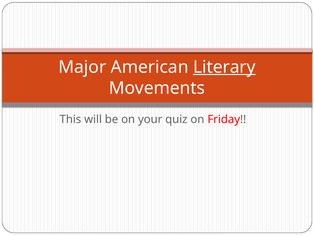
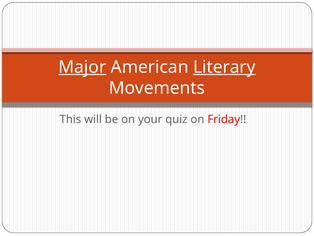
Major underline: none -> present (82, 67)
